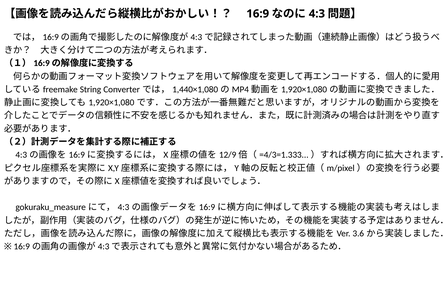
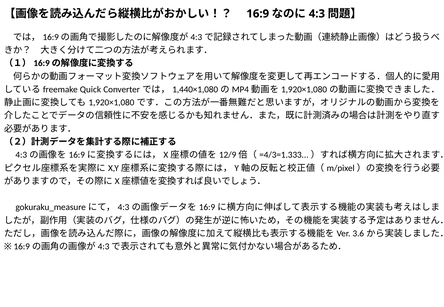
String: String -> Quick (90, 90)
